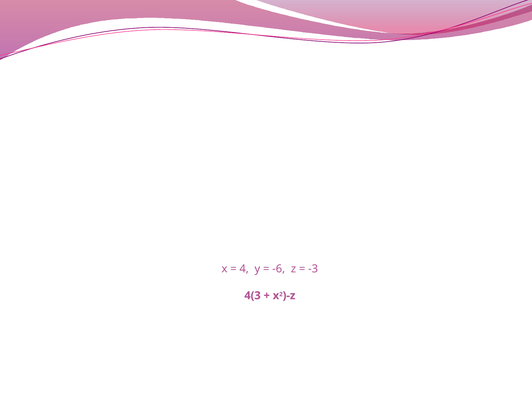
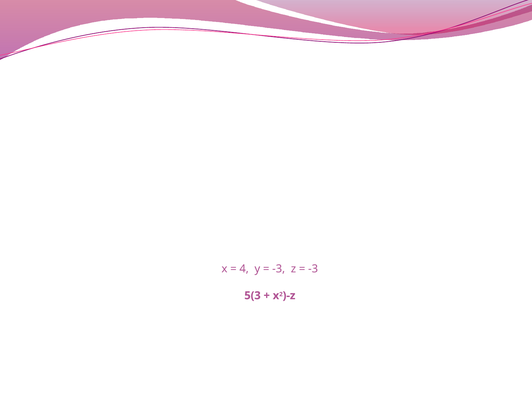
-6: -6 -> -3 (279, 269)
4(3: 4(3 -> 5(3 (253, 296)
